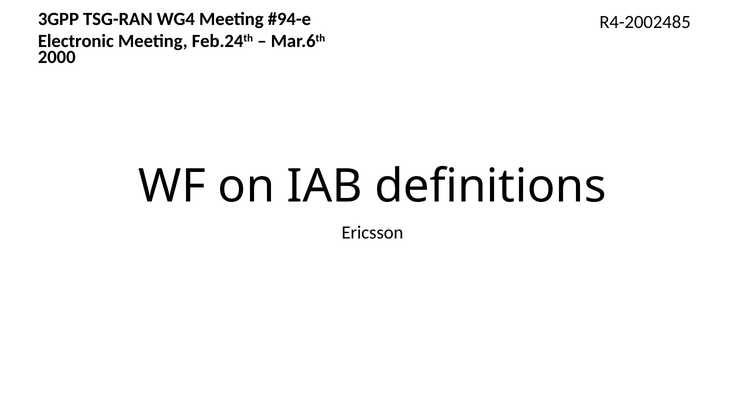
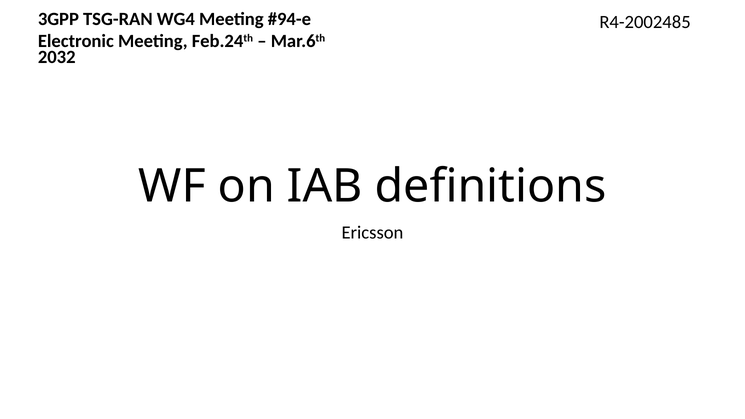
2000: 2000 -> 2032 (57, 57)
